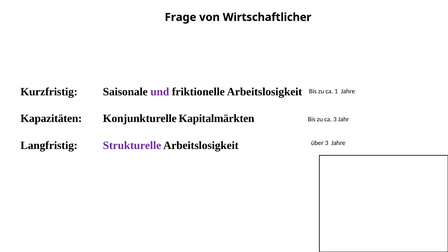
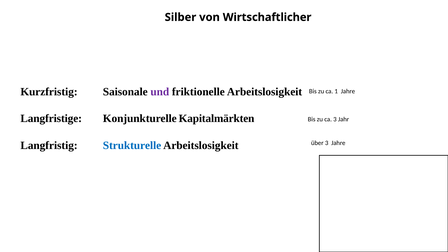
Frage: Frage -> Silber (180, 17)
Kapazitäten: Kapazitäten -> Langfristige (51, 119)
Strukturelle colour: purple -> blue (132, 145)
